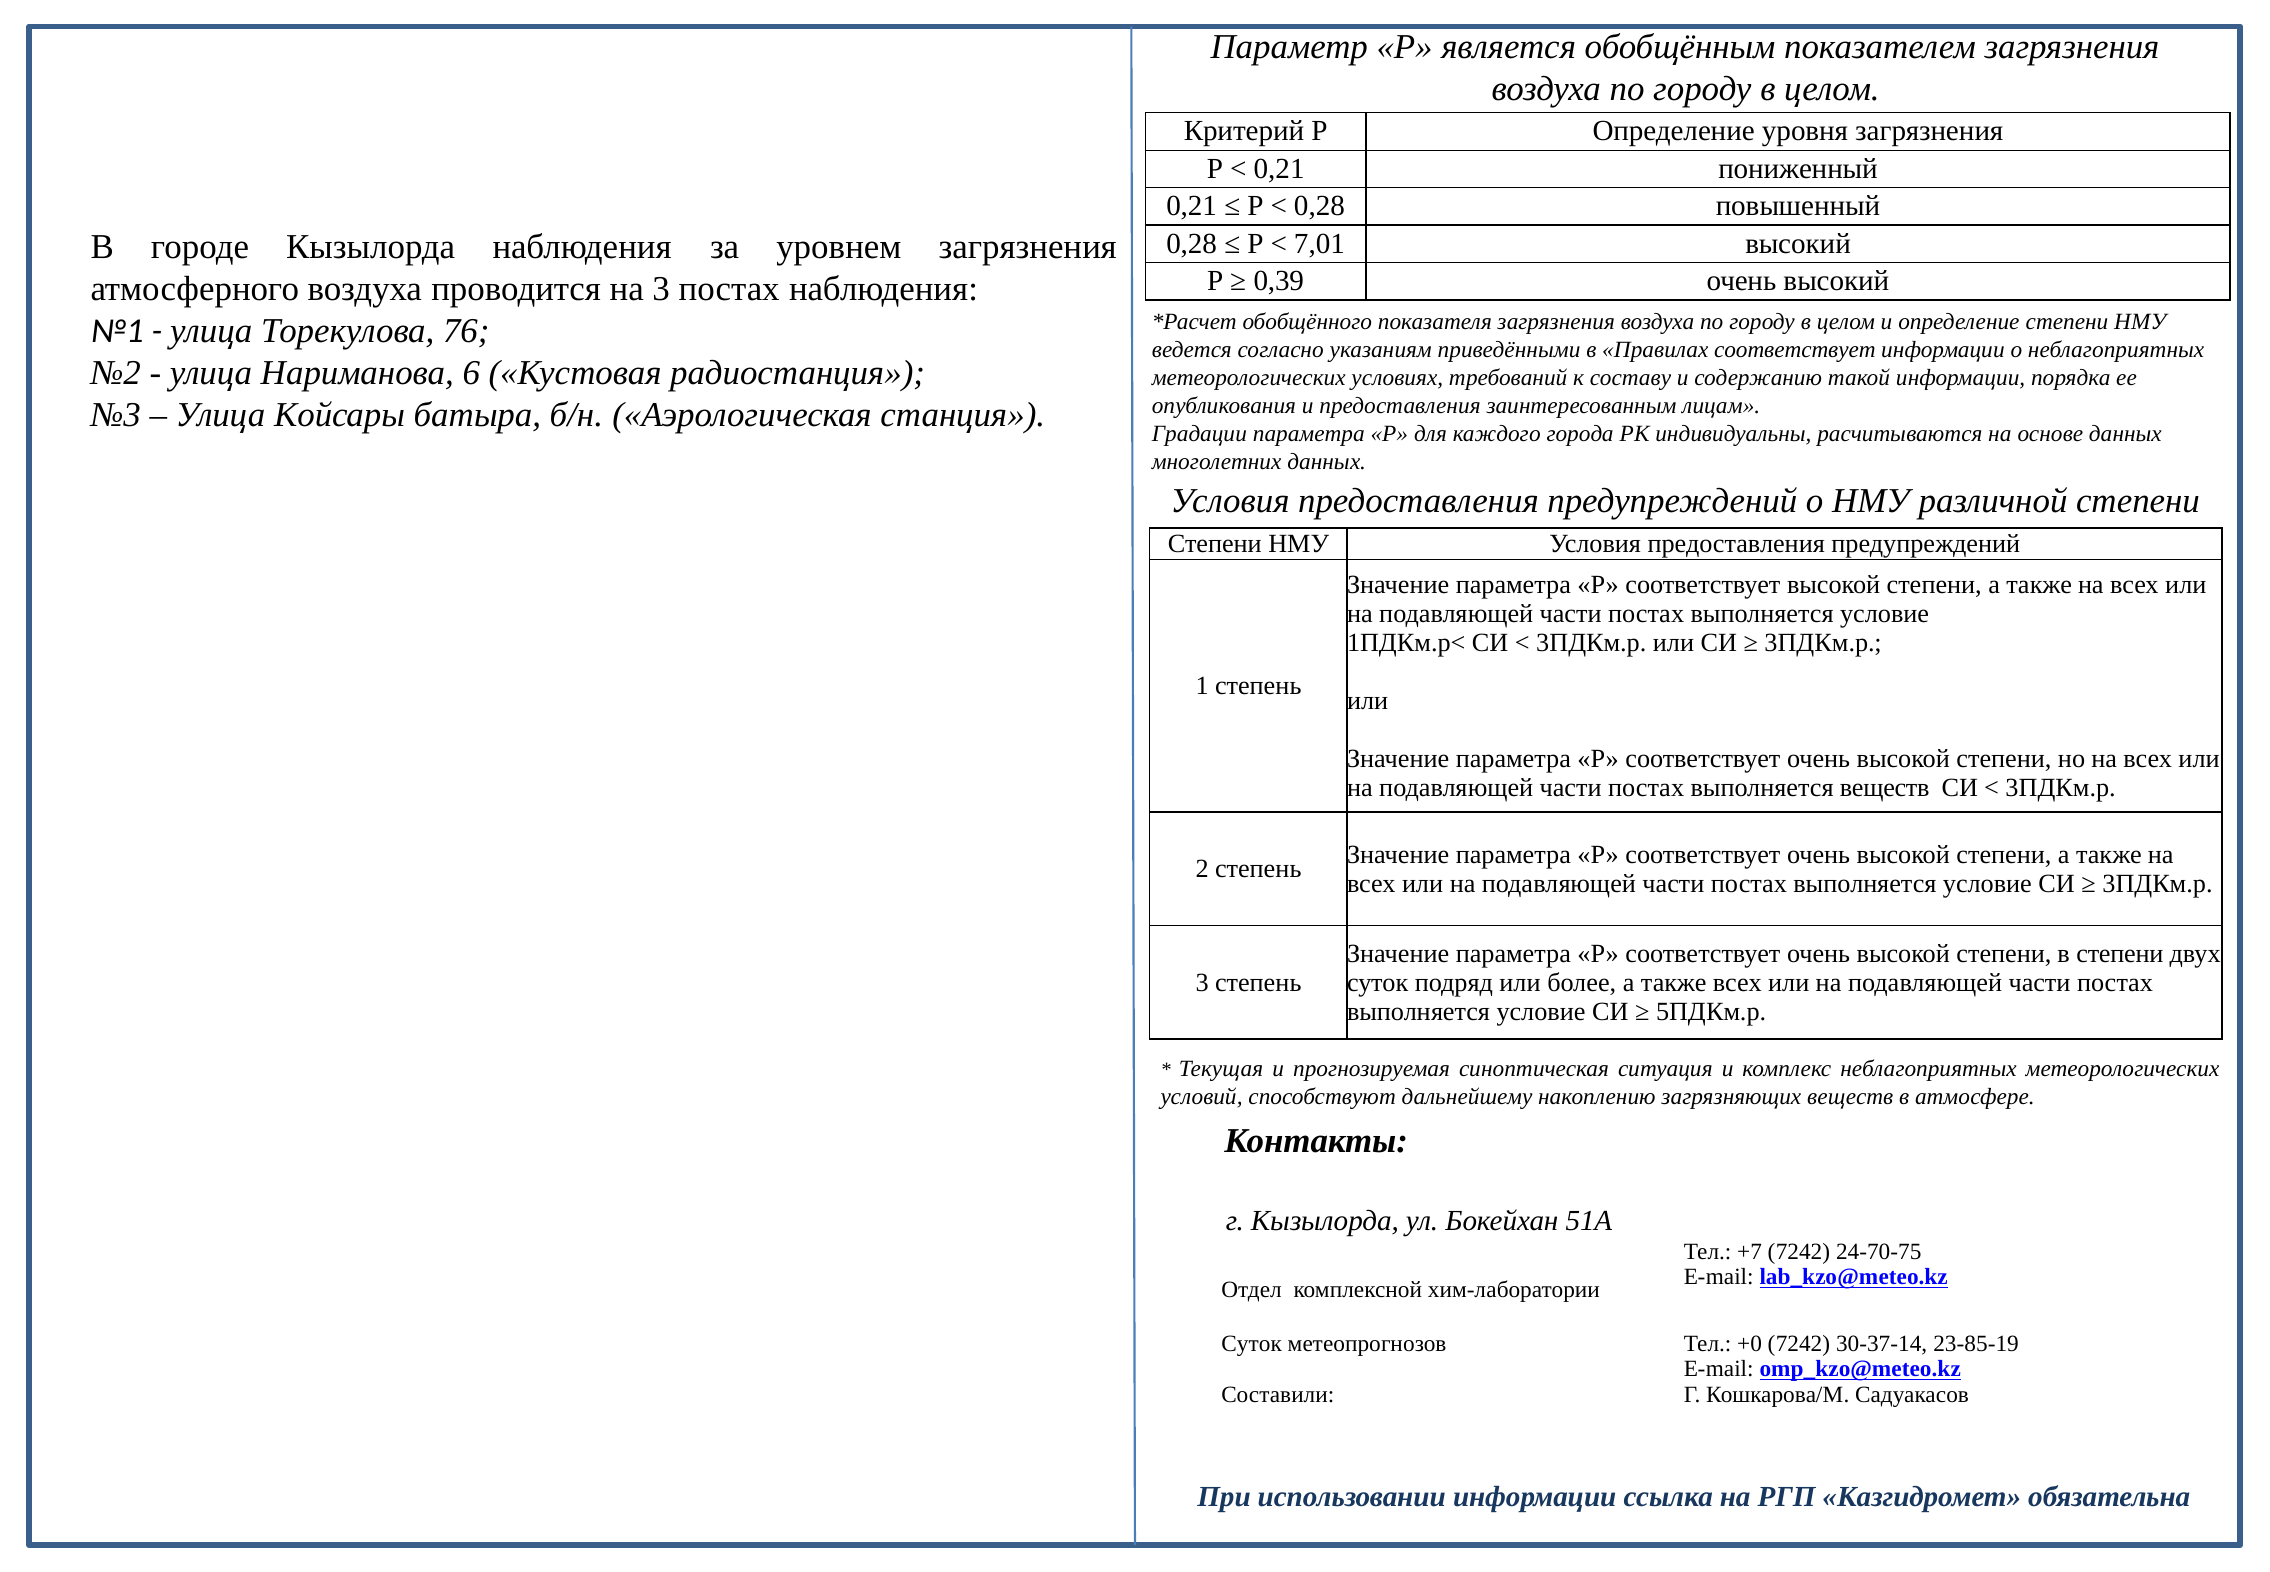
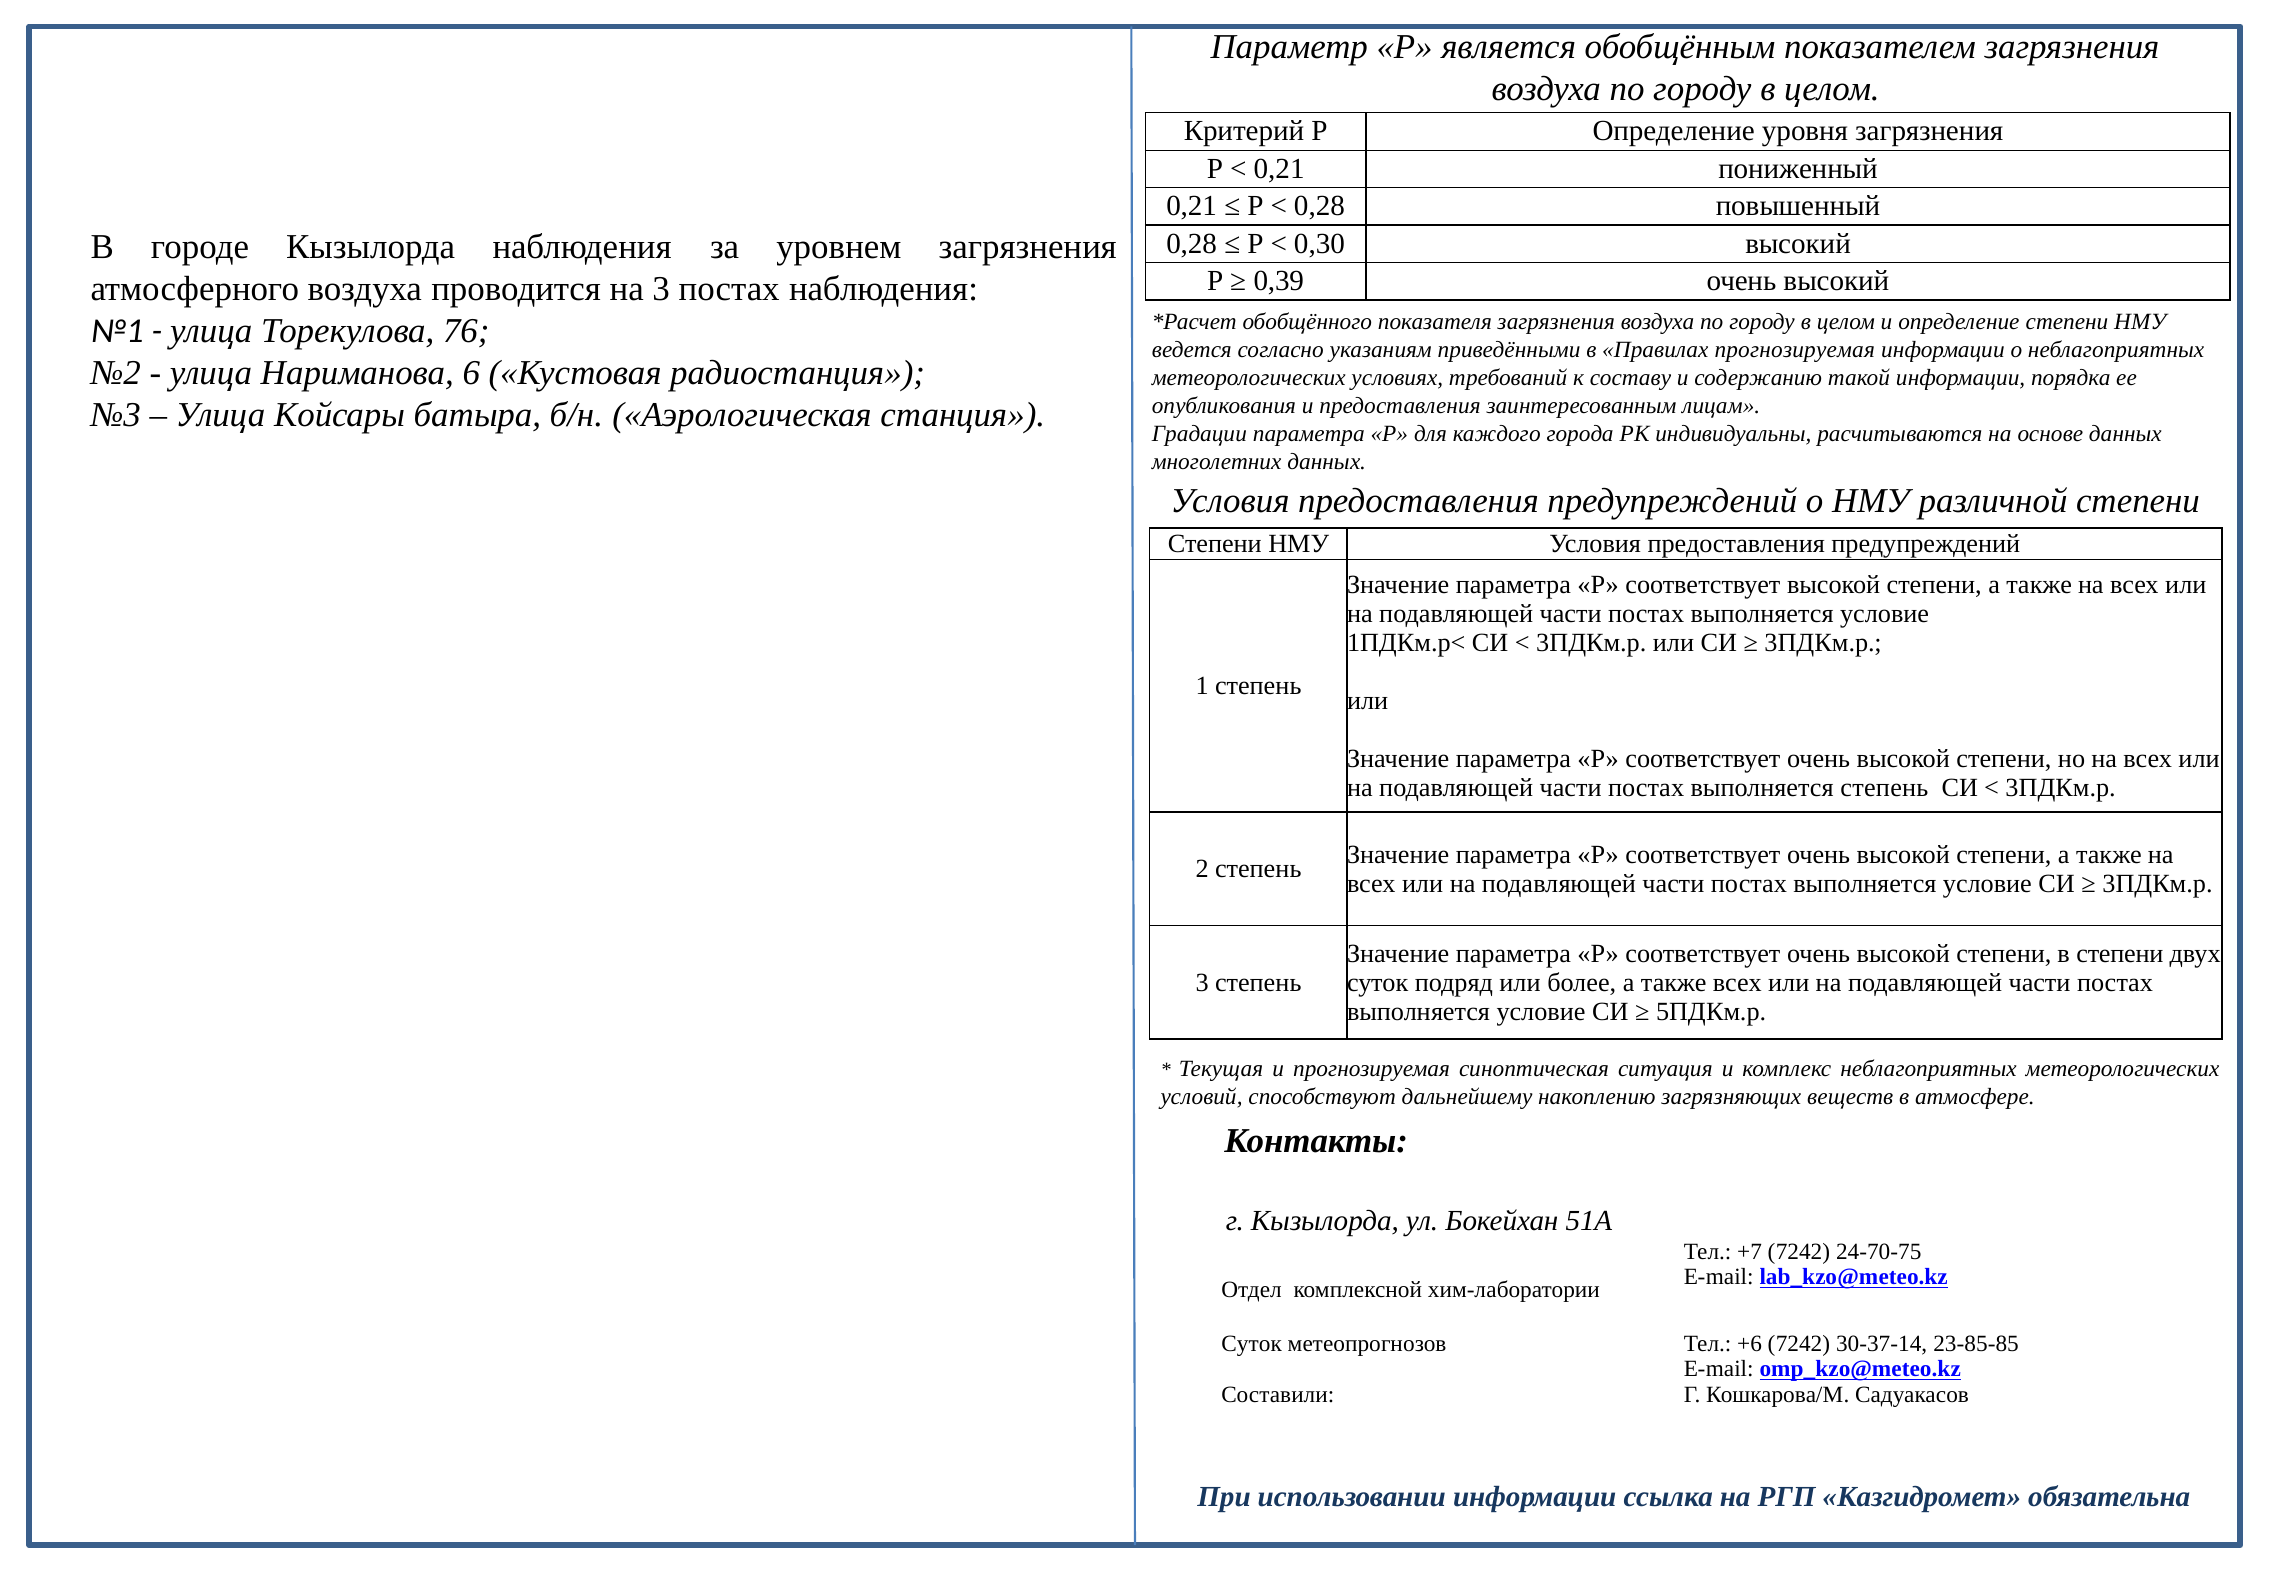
7,01: 7,01 -> 0,30 (1319, 243)
Правилах соответствует: соответствует -> прогнозируемая (1795, 350)
выполняется веществ: веществ -> степень (1884, 787)
+0: +0 -> +6 (1750, 1343)
23-85-19: 23-85-19 -> 23-85-85 (1976, 1343)
